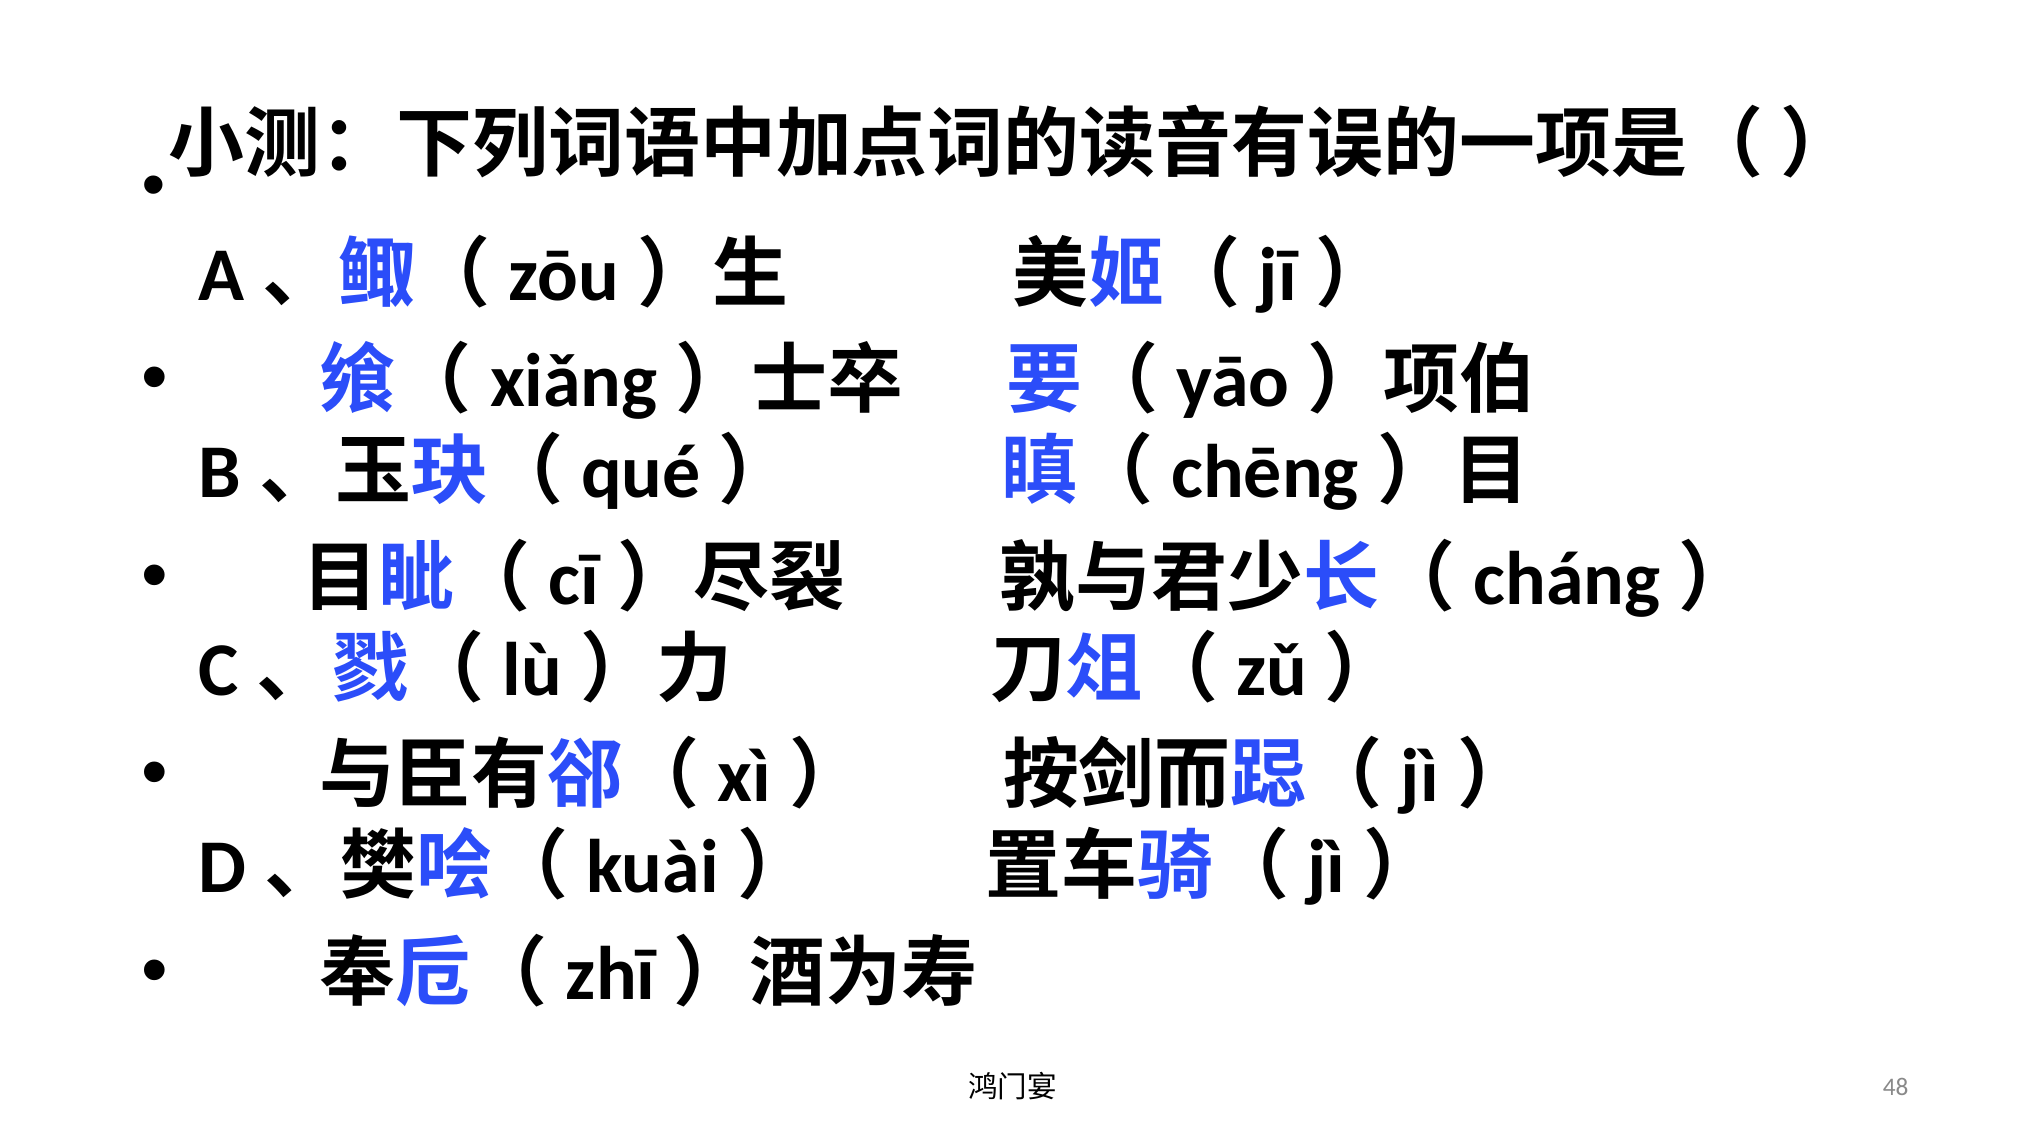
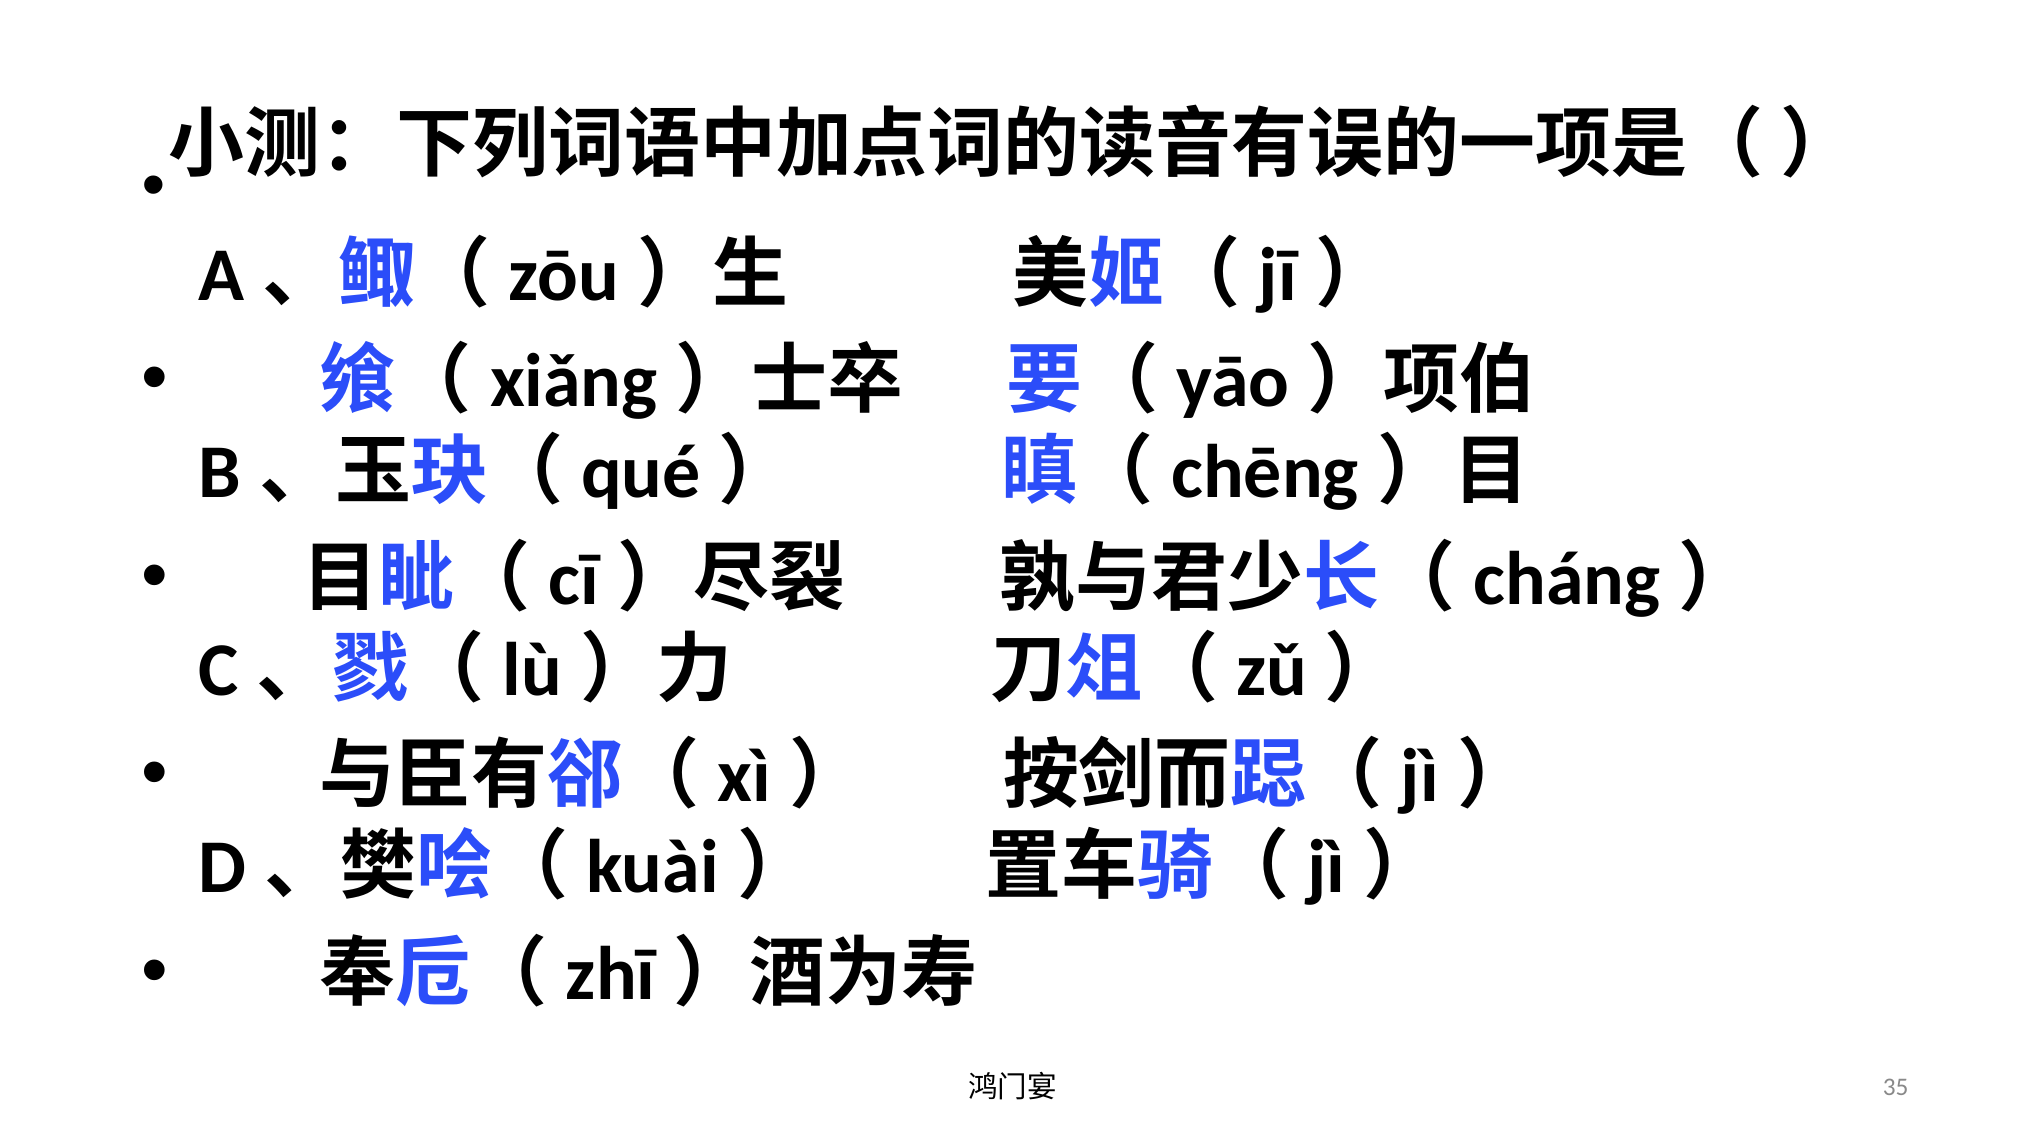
48: 48 -> 35 (1896, 1088)
